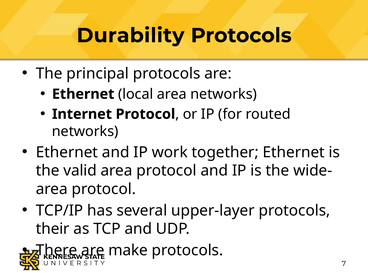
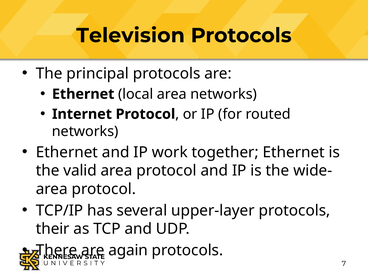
Durability: Durability -> Television (131, 35)
make: make -> again (128, 250)
